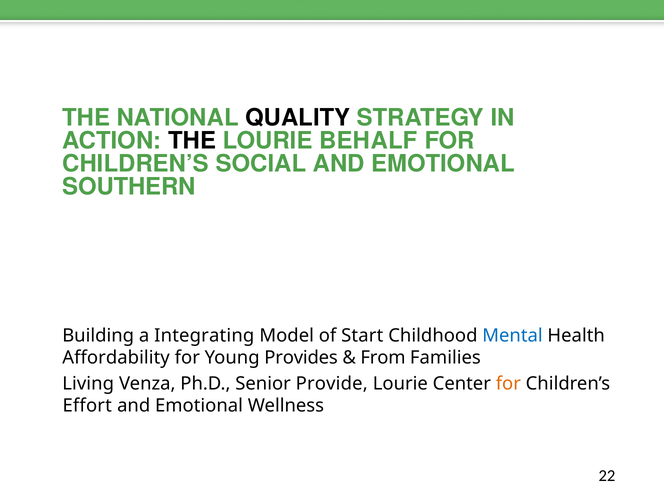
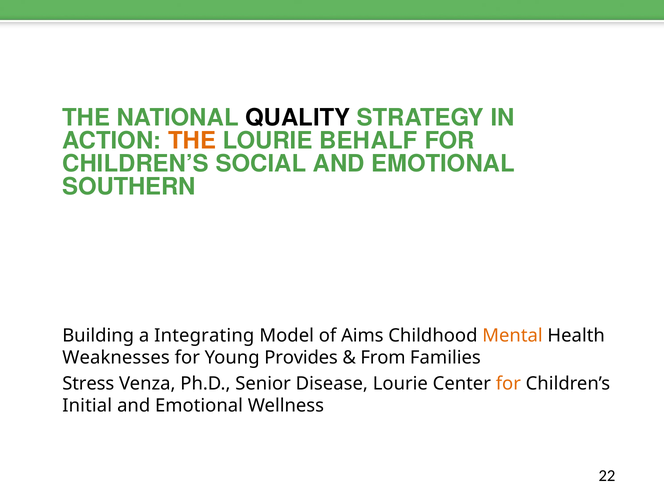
THE colour: black -> orange (192, 141)
Start: Start -> Aims (362, 336)
Mental colour: blue -> orange (513, 336)
Affordability: Affordability -> Weaknesses (116, 358)
Living: Living -> Stress (88, 384)
Provide: Provide -> Disease (332, 384)
Effort: Effort -> Initial (87, 406)
